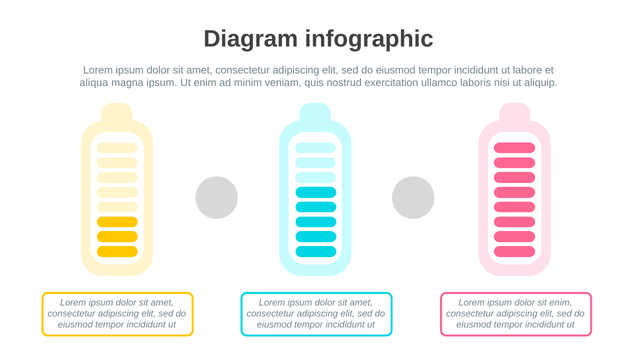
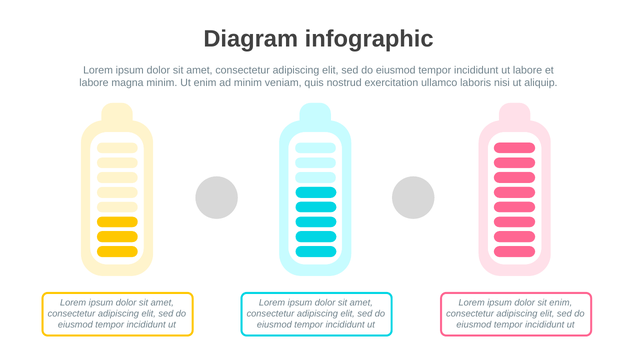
aliqua: aliqua -> labore (94, 83)
magna ipsum: ipsum -> minim (162, 83)
